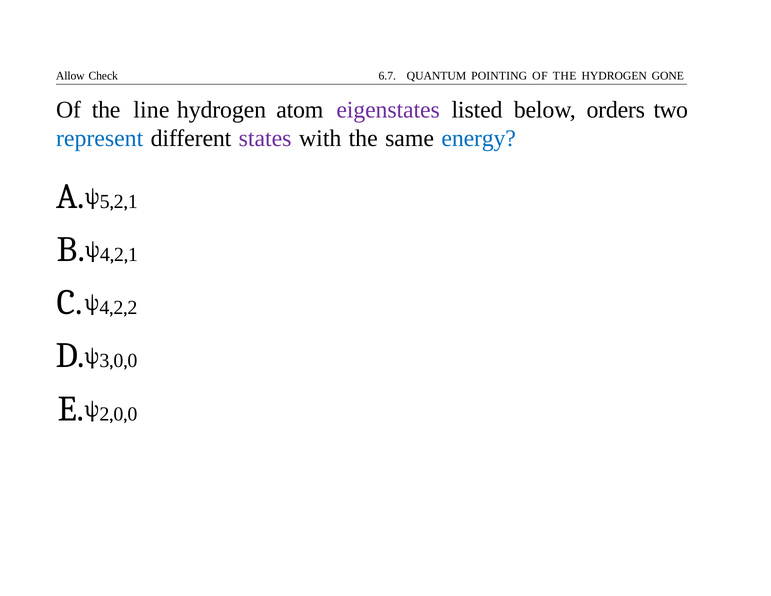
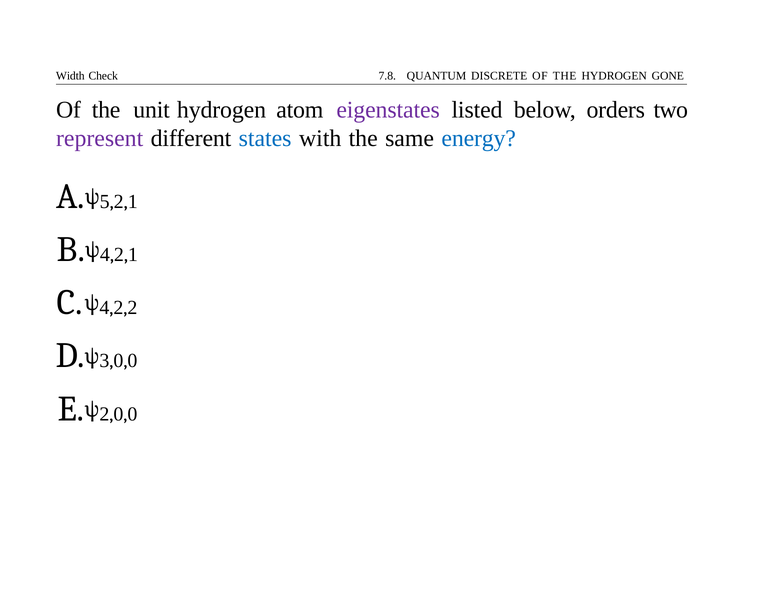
Allow: Allow -> Width (70, 76)
6.7: 6.7 -> 7.8 (387, 76)
POINTING: POINTING -> DISCRETE (499, 76)
line: line -> unit (152, 110)
represent colour: blue -> purple (100, 139)
states colour: purple -> blue (265, 139)
